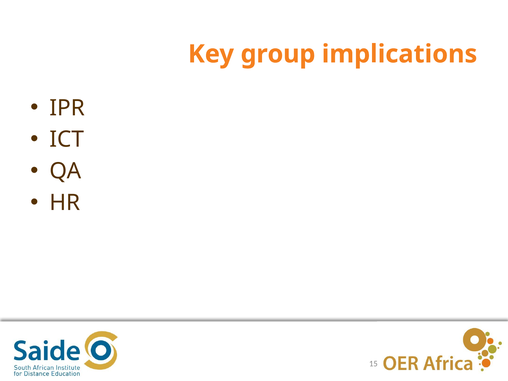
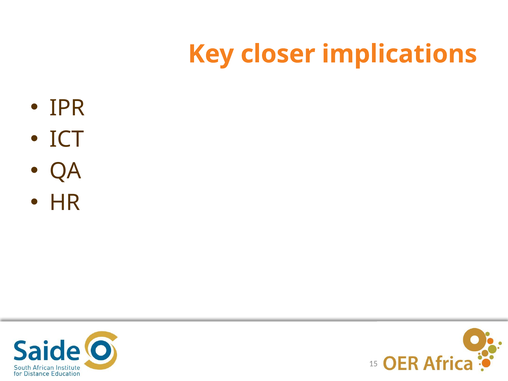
group: group -> closer (278, 54)
